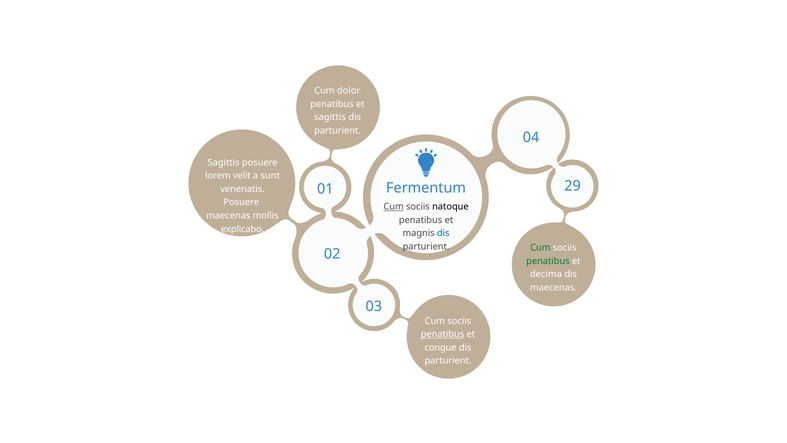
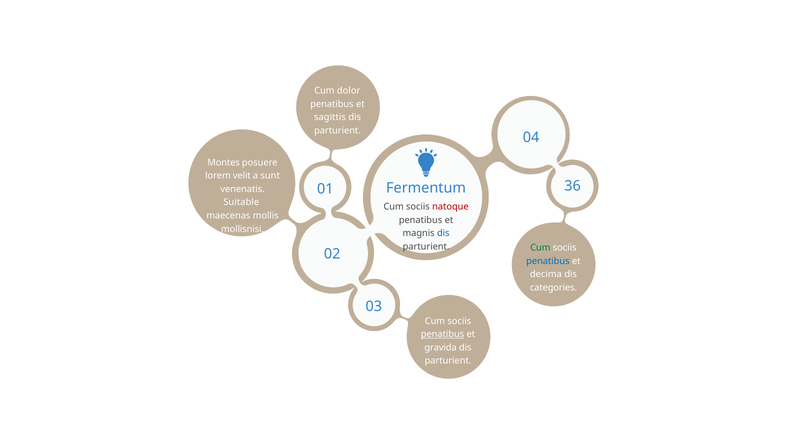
Sagittis: Sagittis -> Montes (224, 162)
29: 29 -> 36 (573, 186)
Posuere: Posuere -> Suitable (241, 202)
Cum underline: present -> none (394, 207)
natoque colour: black -> red (450, 207)
explicabo: explicabo -> mollisnisi (243, 229)
penatibus colour: green -> blue (548, 261)
maecenas: maecenas -> categories (553, 287)
congue: congue -> gravida (441, 347)
